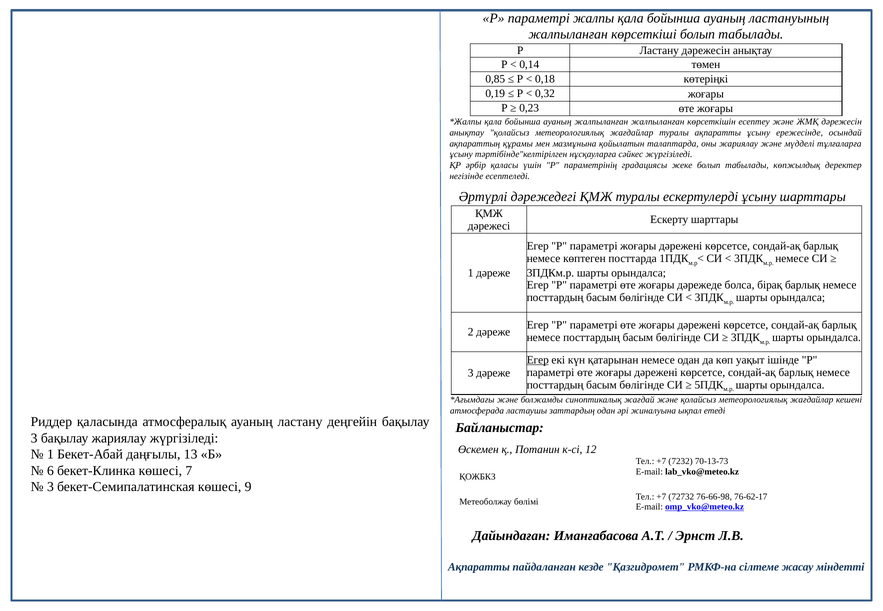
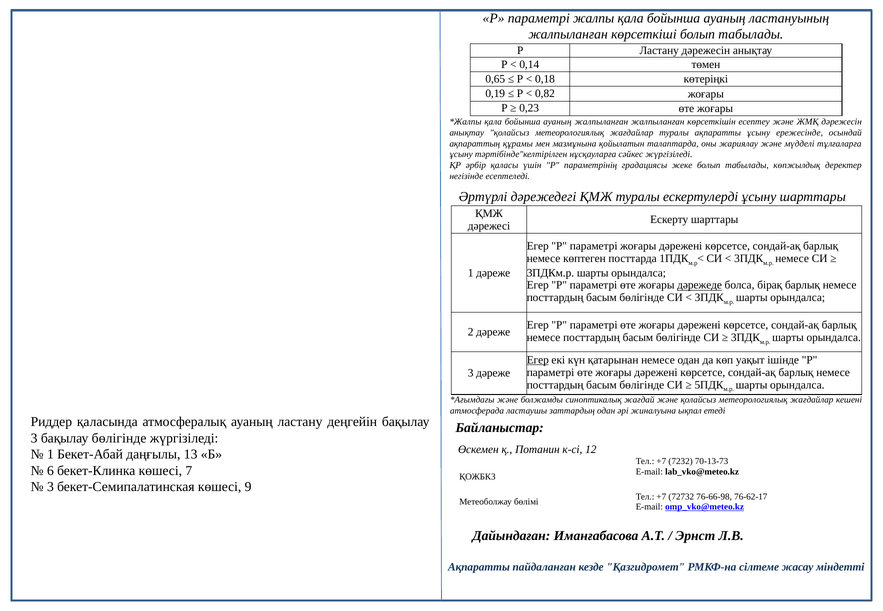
0,85: 0,85 -> 0,65 (495, 79)
0,32: 0,32 -> 0,82 (545, 94)
дәрежеде underline: none -> present (700, 285)
бақылау жариялау: жариялау -> бөлігінде (119, 438)
